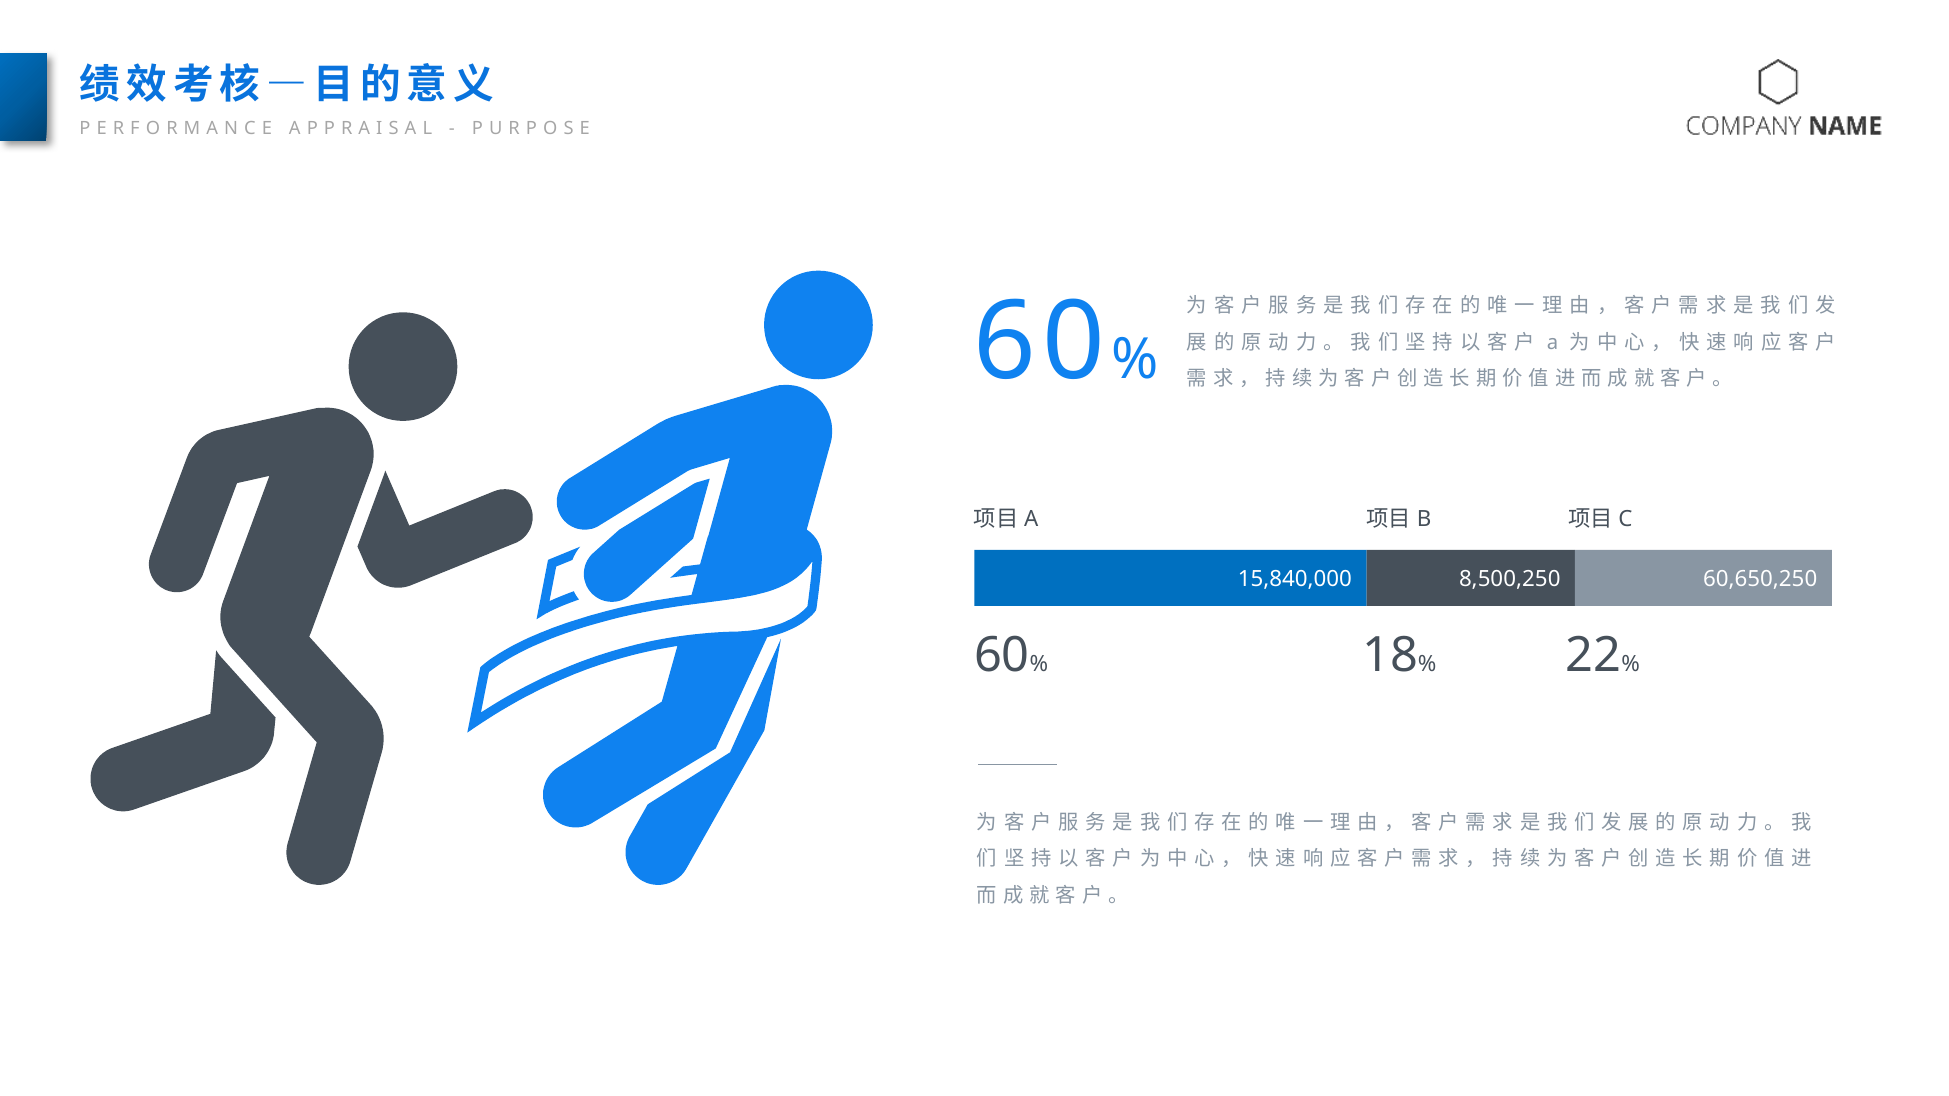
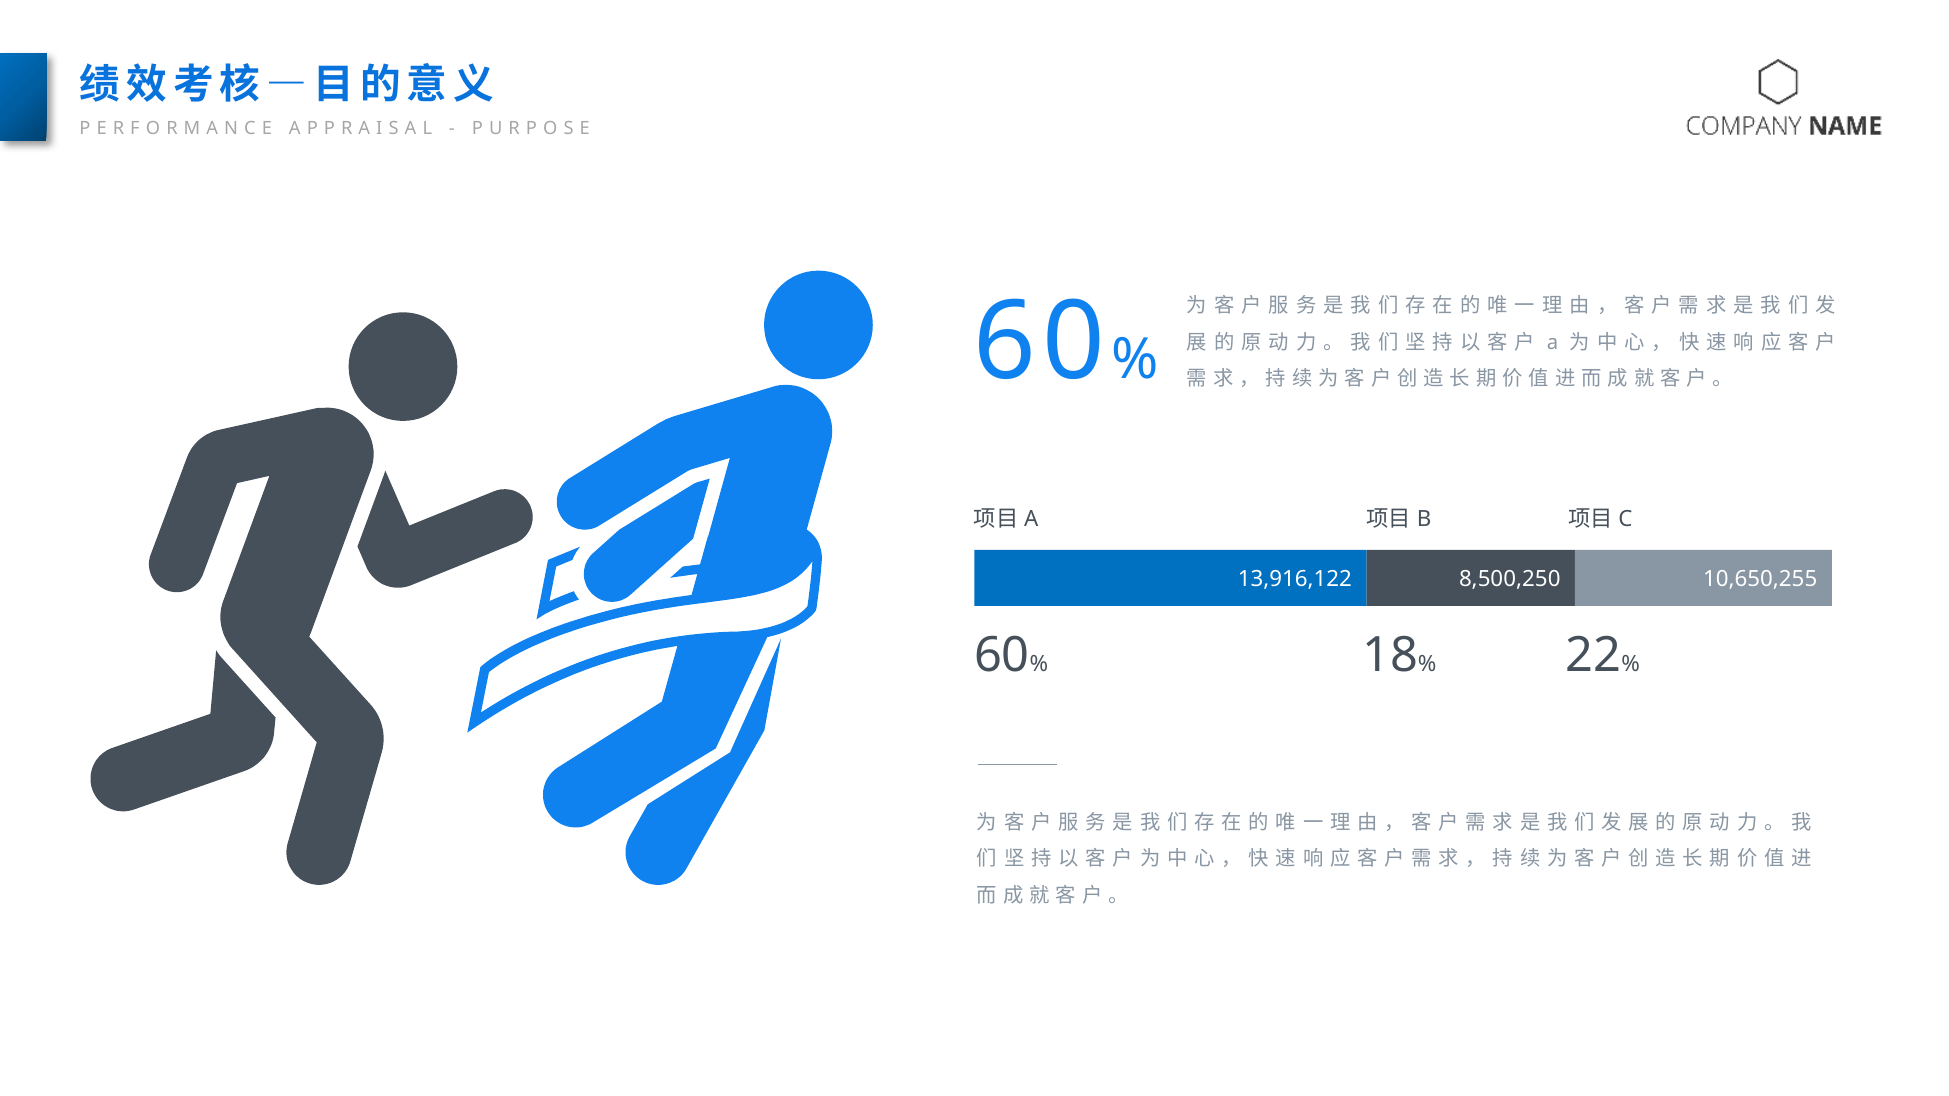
15,840,000: 15,840,000 -> 13,916,122 (1295, 580)
60,650,250: 60,650,250 -> 10,650,255 (1760, 580)
